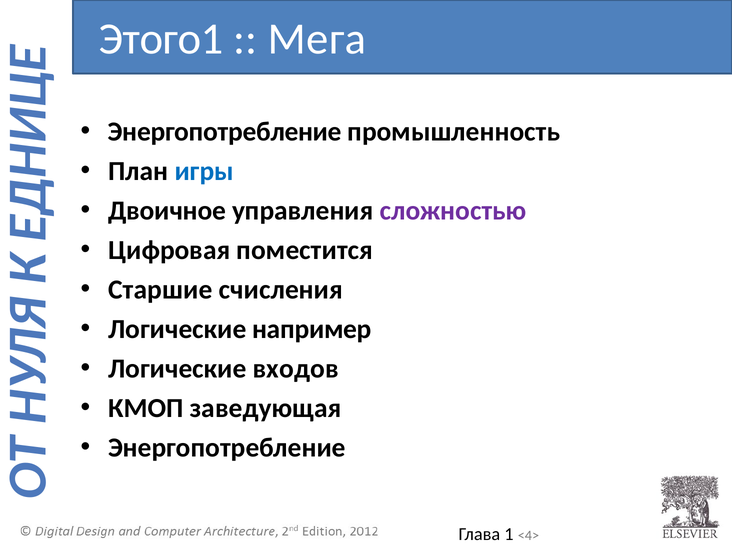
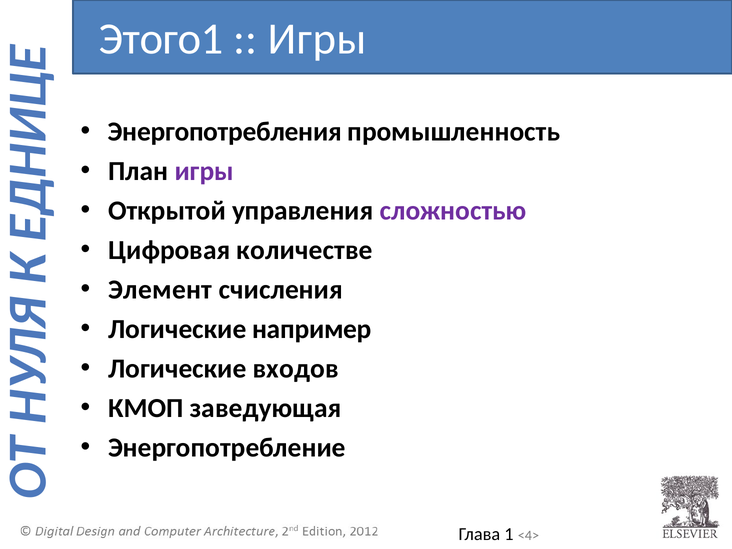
Мега: Мега -> Игры (317, 39)
Энергопотребление: Энергопотребление -> Энергопотребления (225, 132)
игры colour: blue -> purple (204, 171)
Двоичное: Двоичное -> Открытой (167, 211)
поместится: поместится -> количестве (305, 250)
Старшие: Старшие -> Элемент (160, 290)
